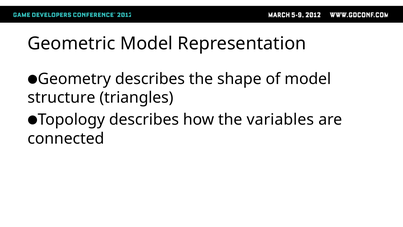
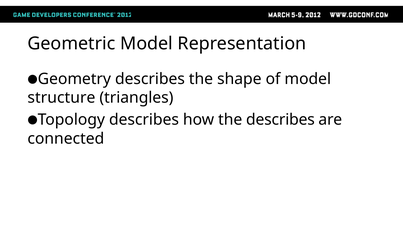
the variables: variables -> describes (280, 120)
